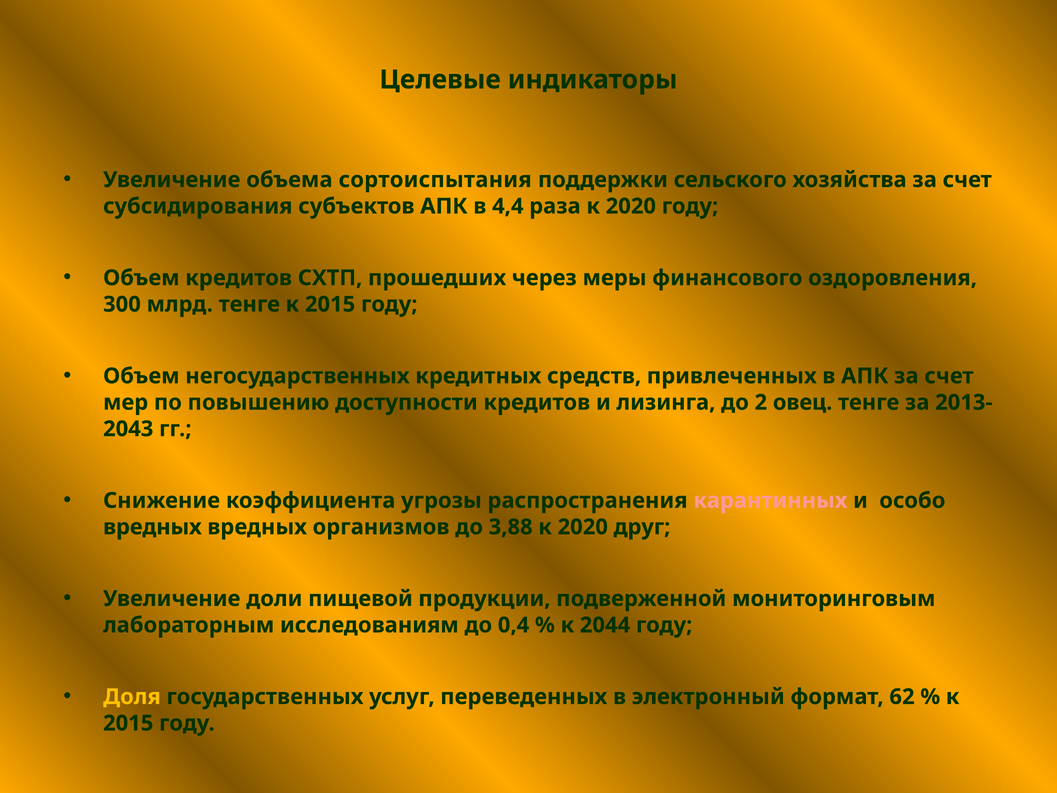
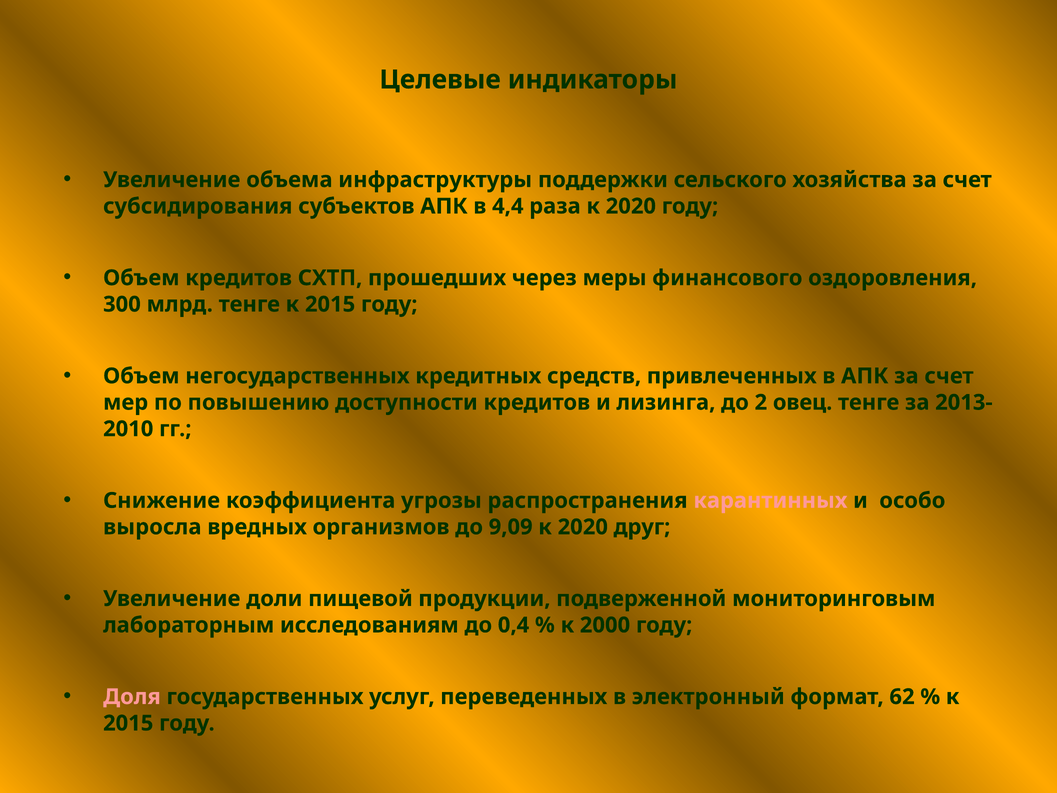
сортоиспытания: сортоиспытания -> инфраструктуры (435, 180)
2043: 2043 -> 2010 (128, 429)
вредных: вредных -> выросла (152, 527)
3,88: 3,88 -> 9,09 (511, 527)
2044: 2044 -> 2000 (605, 625)
Доля colour: yellow -> pink (132, 697)
